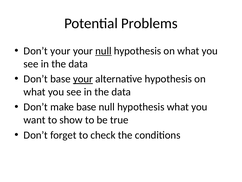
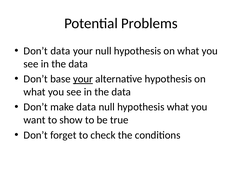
Don’t your: your -> data (60, 51)
null underline: present -> none (103, 51)
make base: base -> data (86, 107)
